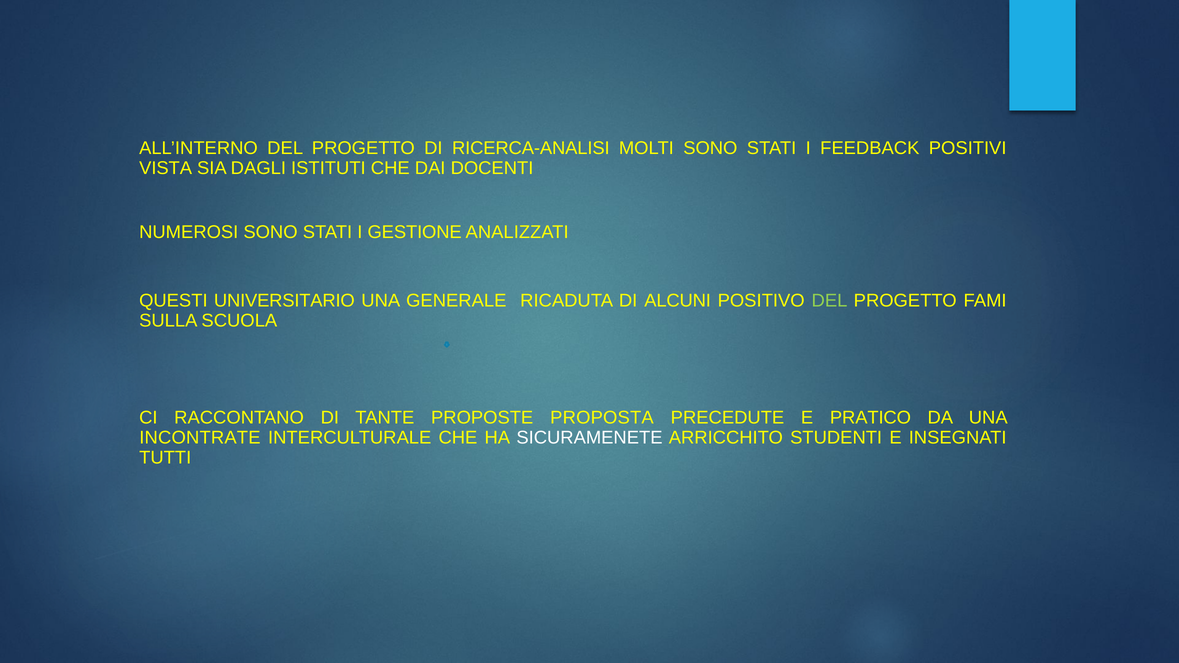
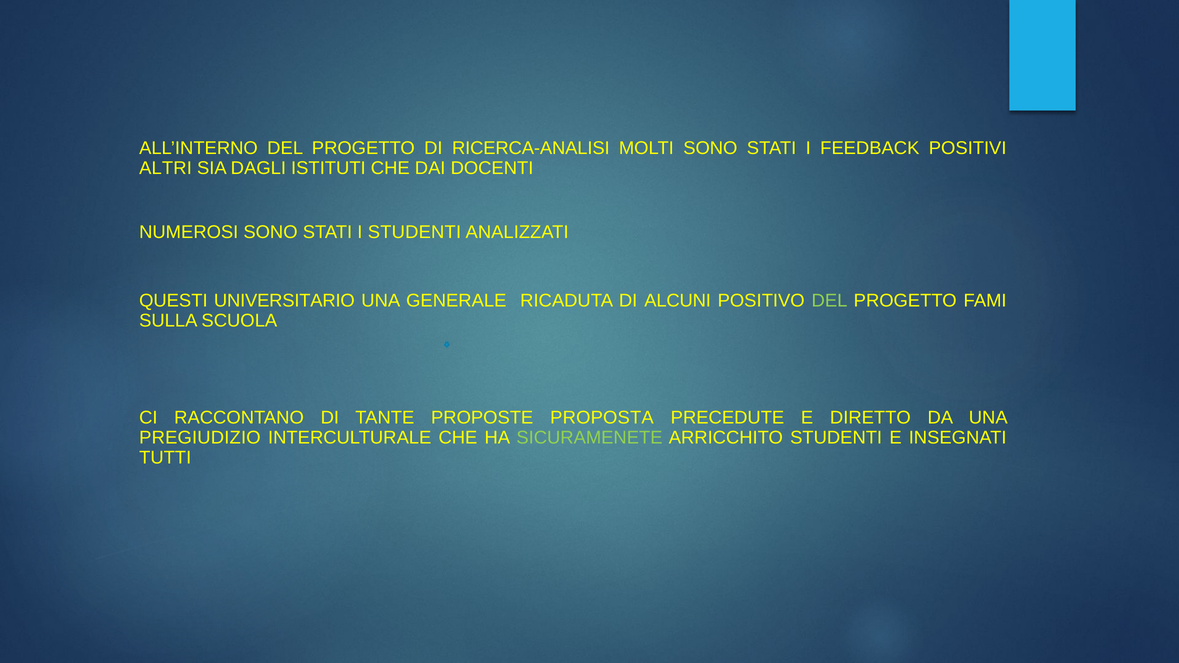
VISTA: VISTA -> ALTRI (166, 168)
I GESTIONE: GESTIONE -> STUDENTI (414, 232)
PRATICO: PRATICO -> DIRETTO (870, 418)
INCONTRATE: INCONTRATE -> PREGIUDIZIO (200, 438)
SICURAMENETE colour: white -> light green (589, 438)
